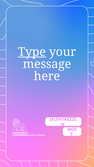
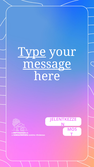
message underline: none -> present (47, 64)
